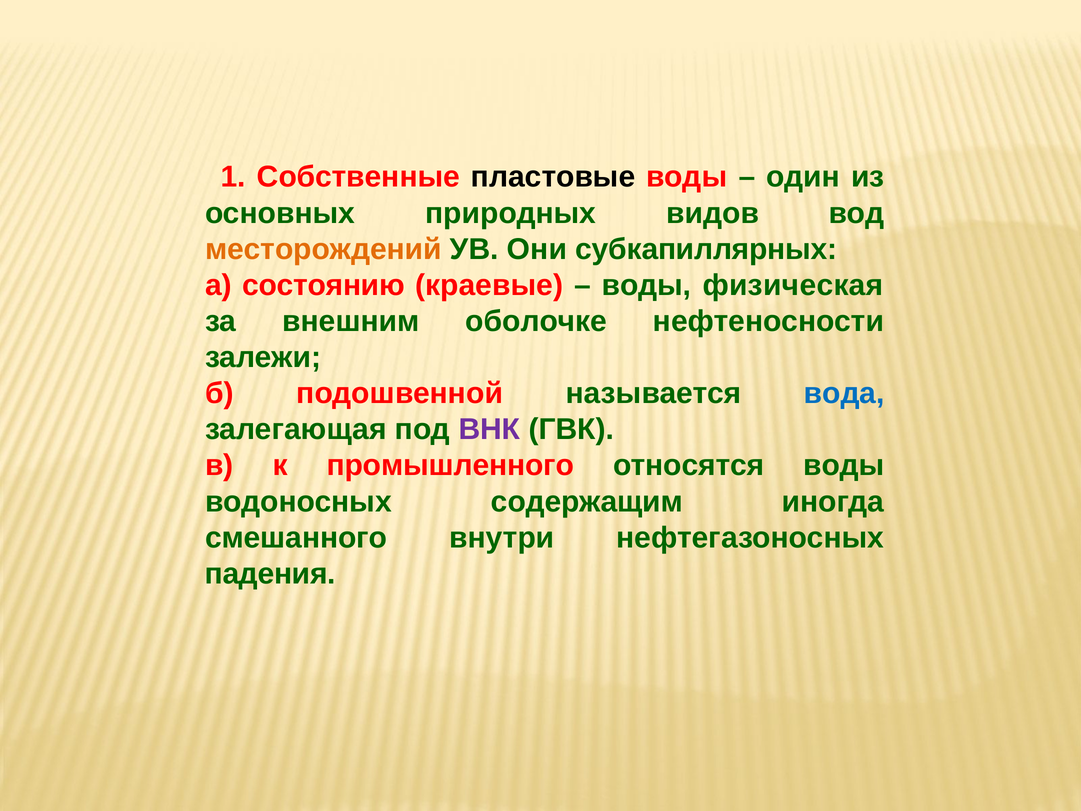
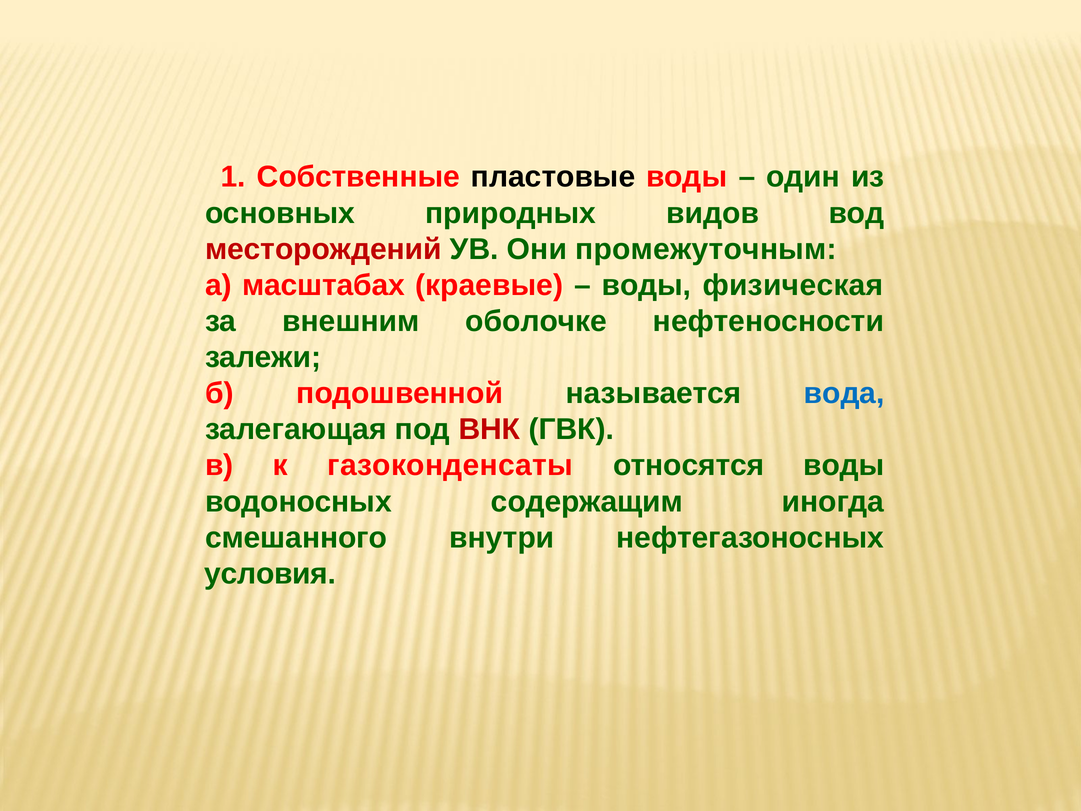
месторождений colour: orange -> red (323, 249)
субкапиллярных: субкапиллярных -> промежуточным (706, 249)
состоянию: состоянию -> масштабах (324, 285)
ВНК colour: purple -> red (489, 429)
промышленного: промышленного -> газоконденсаты (450, 465)
падения: падения -> условия (270, 574)
